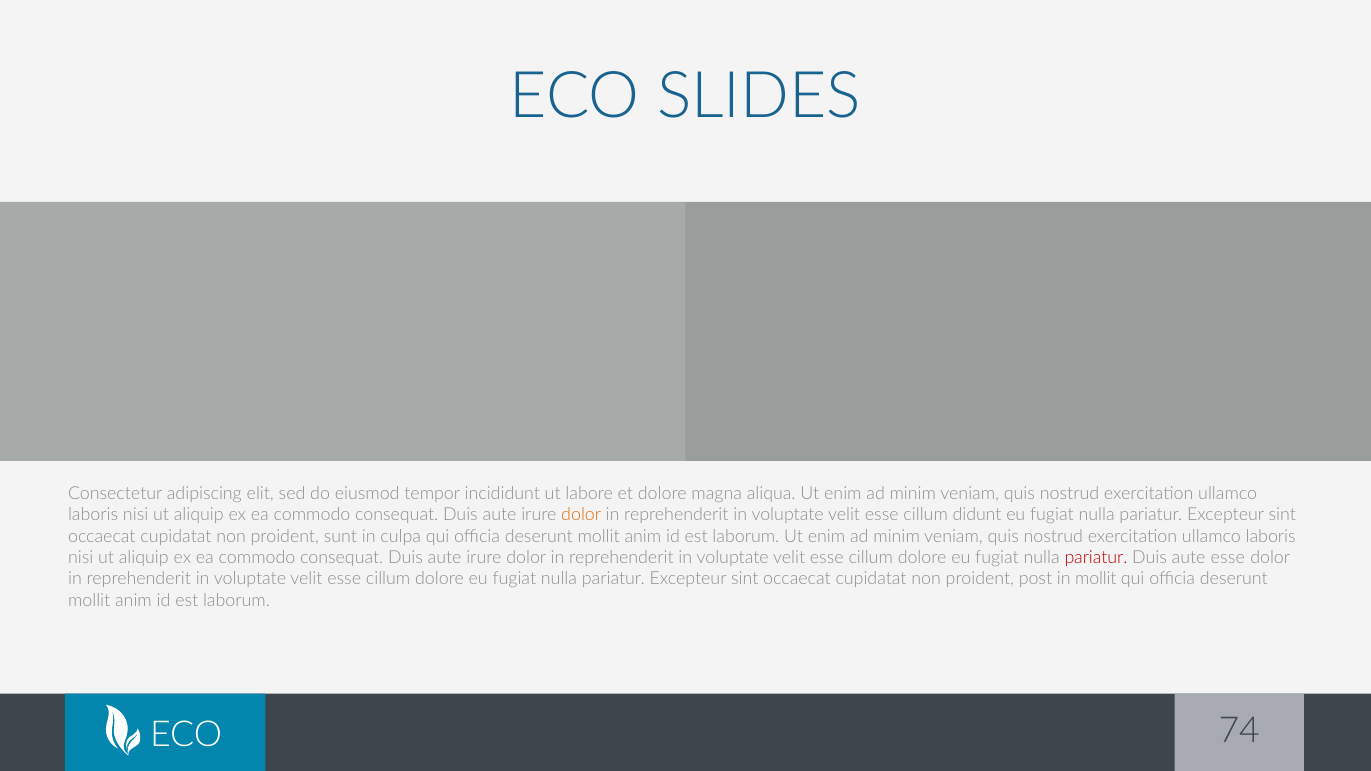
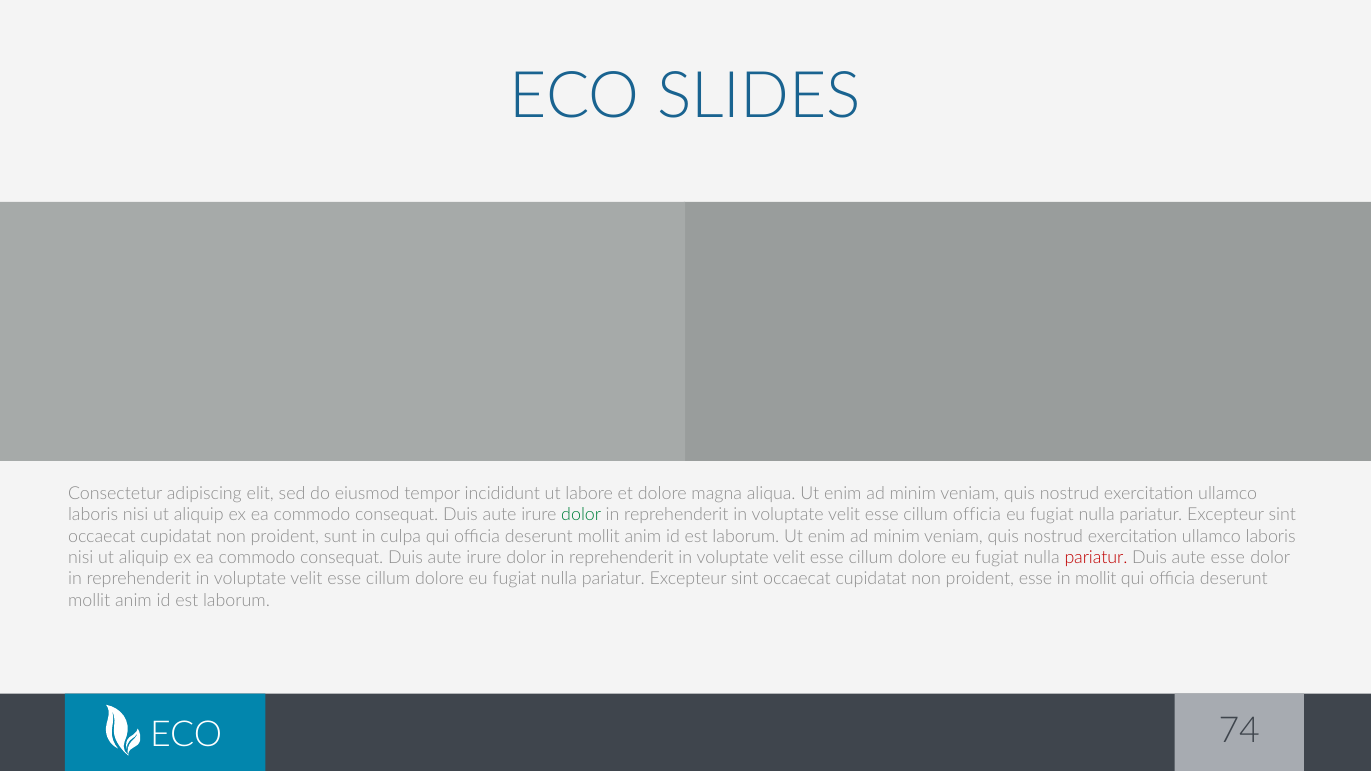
dolor colour: orange -> green (581, 515)
cillum didunt: didunt -> officia (977, 515)
proident post: post -> esse (1036, 579)
